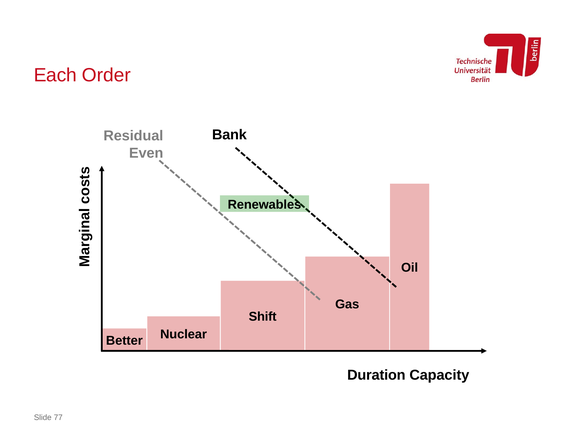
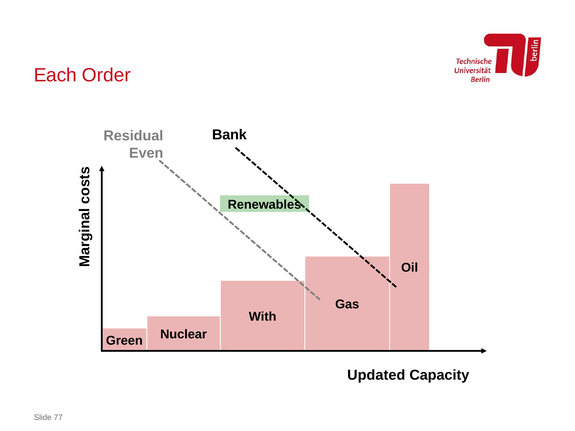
Shift: Shift -> With (263, 317)
Better: Better -> Green (124, 341)
Duration: Duration -> Updated (376, 375)
